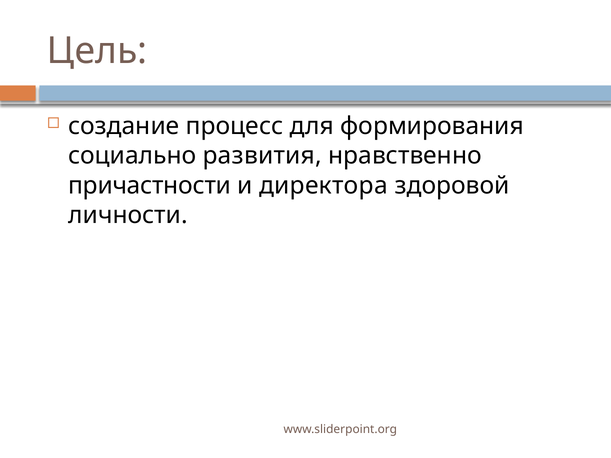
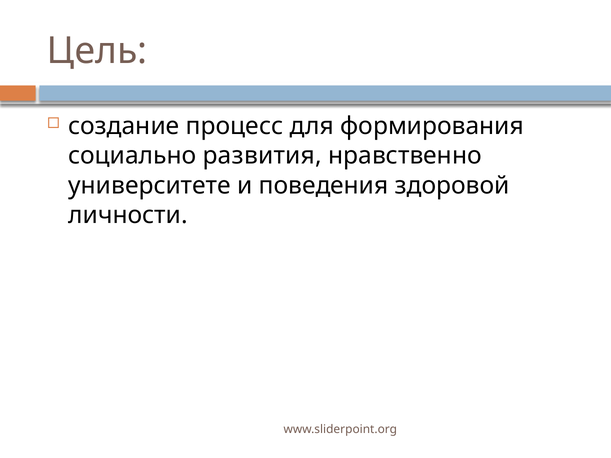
причастности: причастности -> университете (150, 185)
директора: директора -> поведения (324, 185)
